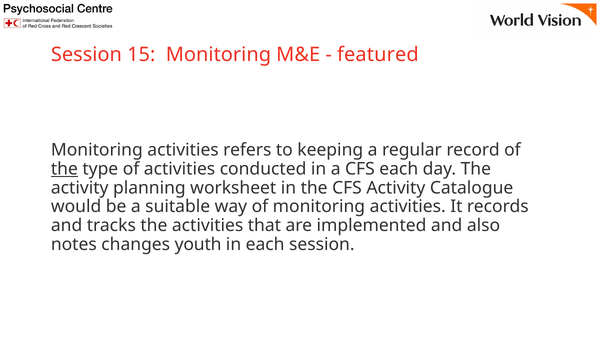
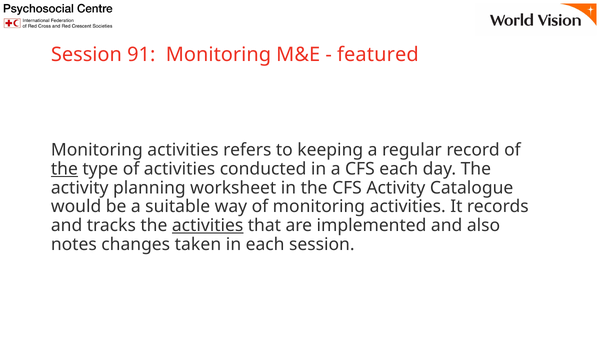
15: 15 -> 91 (141, 55)
activities underline: none -> present (208, 226)
youth: youth -> taken (198, 245)
